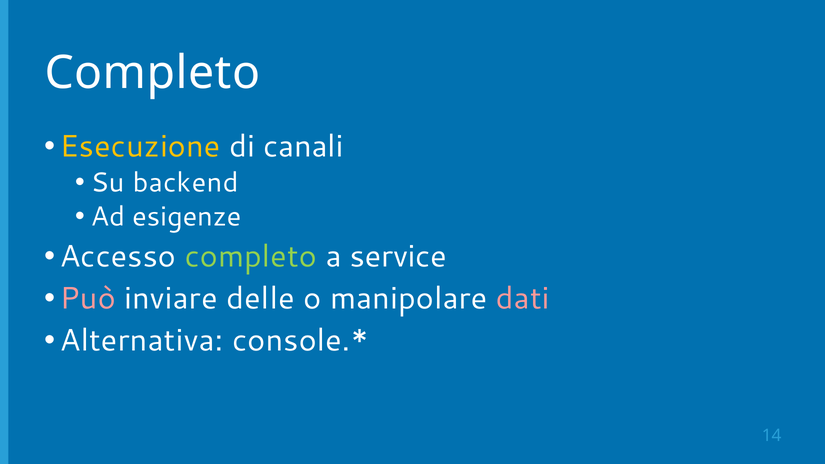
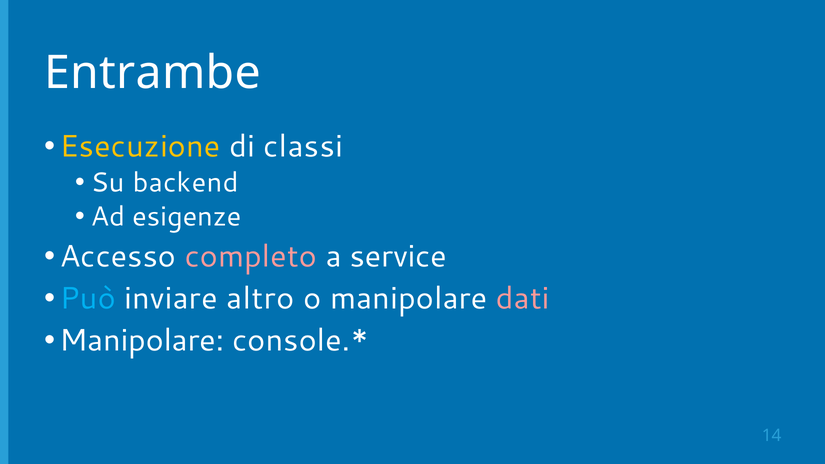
Completo: Completo -> Entrambe (152, 73)
canali: canali -> classi (303, 147)
completo colour: light green -> pink (251, 257)
Può colour: pink -> light blue (88, 299)
delle: delle -> altro (260, 299)
Alternativa: Alternativa -> Manipolare (142, 341)
